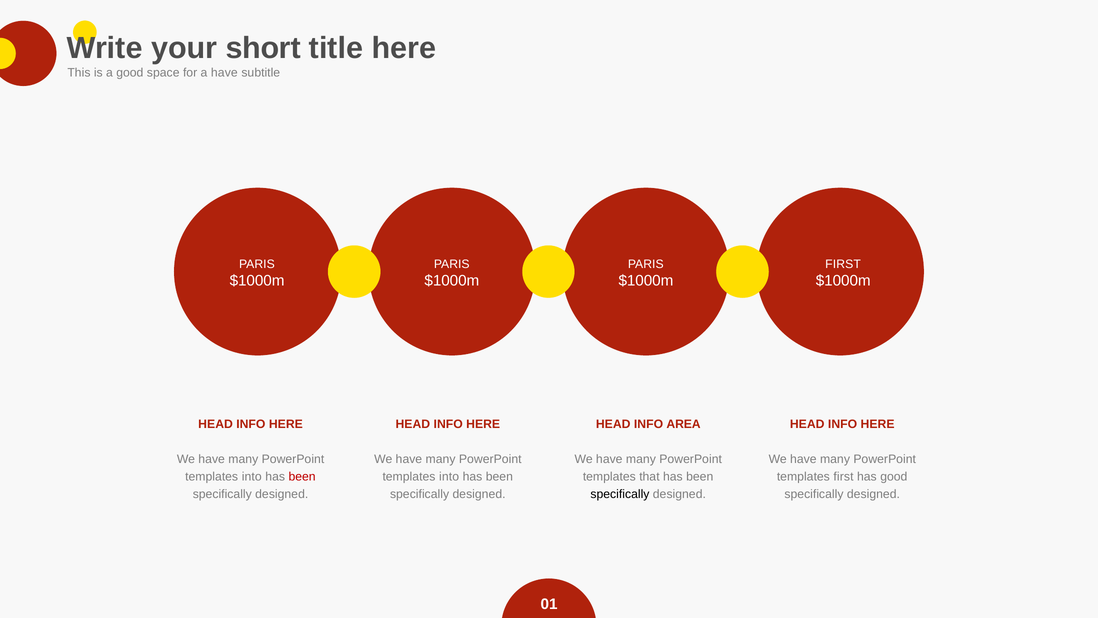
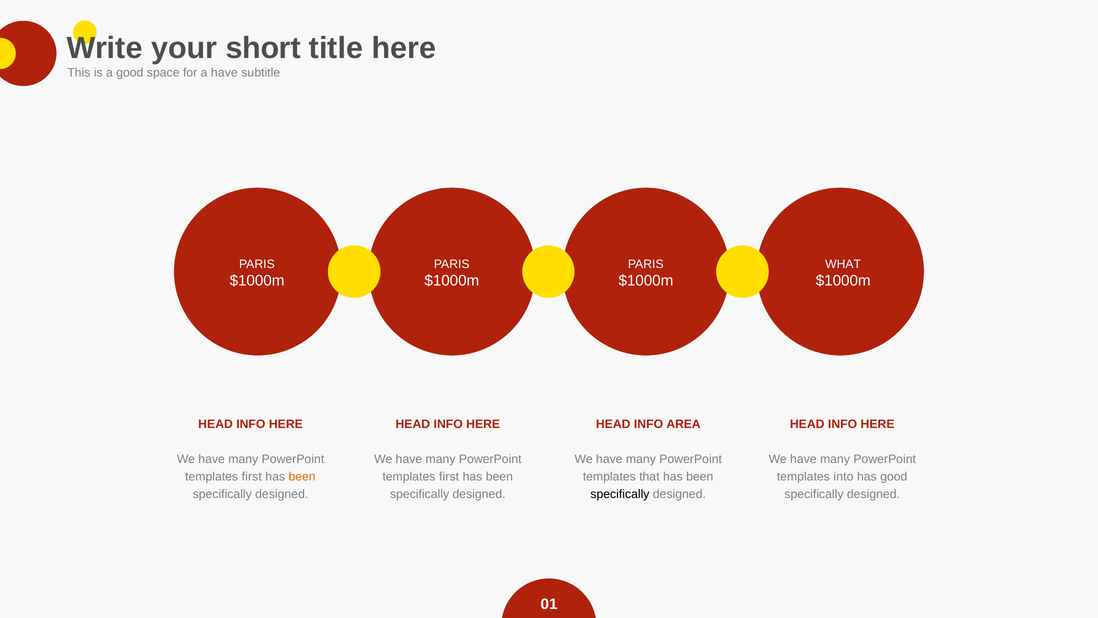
FIRST: FIRST -> WHAT (843, 264)
into: into -> first (252, 476)
been colour: red -> orange (302, 476)
into: into -> first (449, 476)
templates first: first -> into (843, 476)
